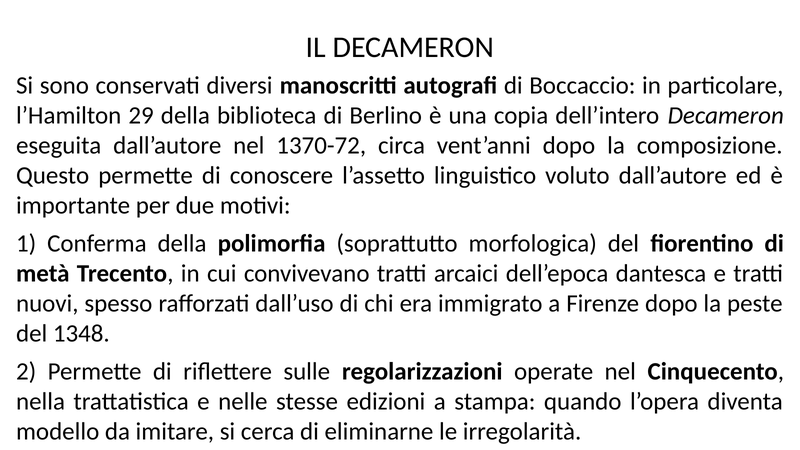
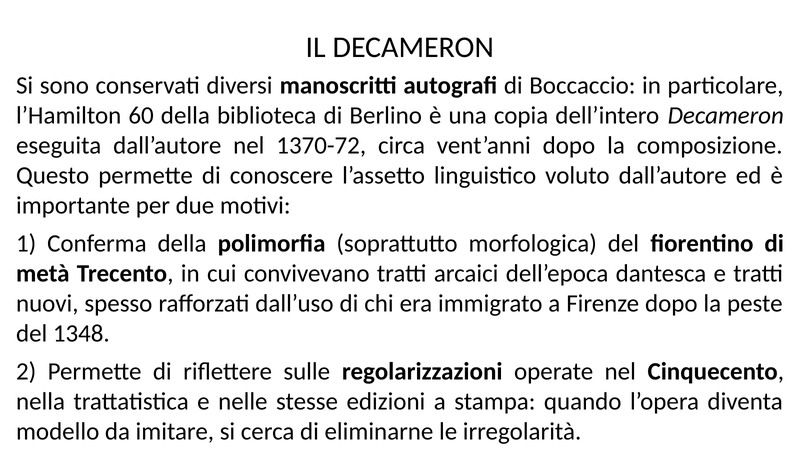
29: 29 -> 60 (141, 116)
